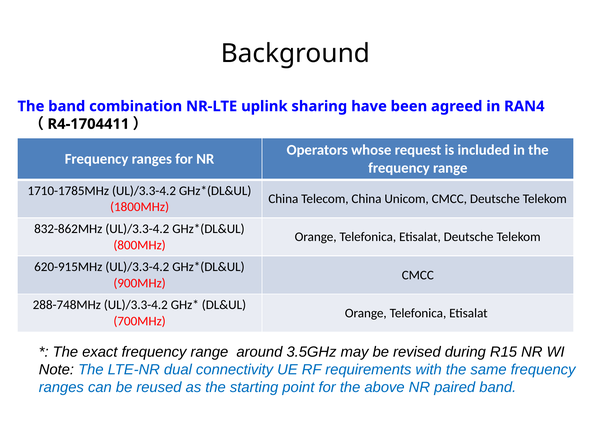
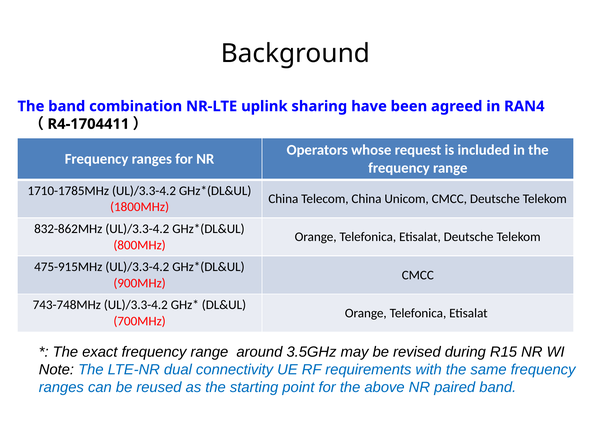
620-915MHz: 620-915MHz -> 475-915MHz (68, 267)
288-748MHz: 288-748MHz -> 743-748MHz (67, 305)
